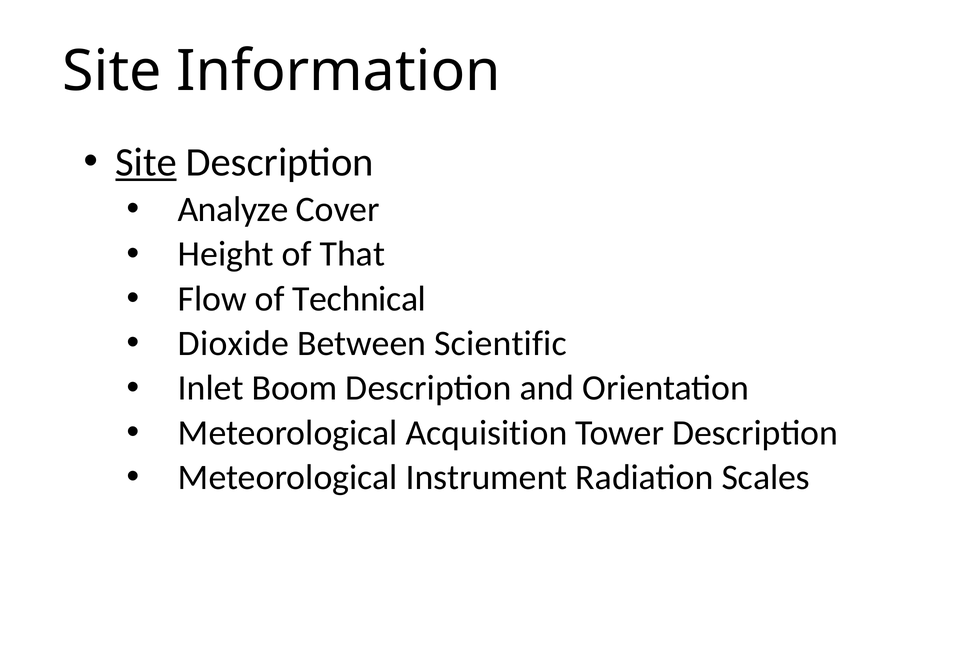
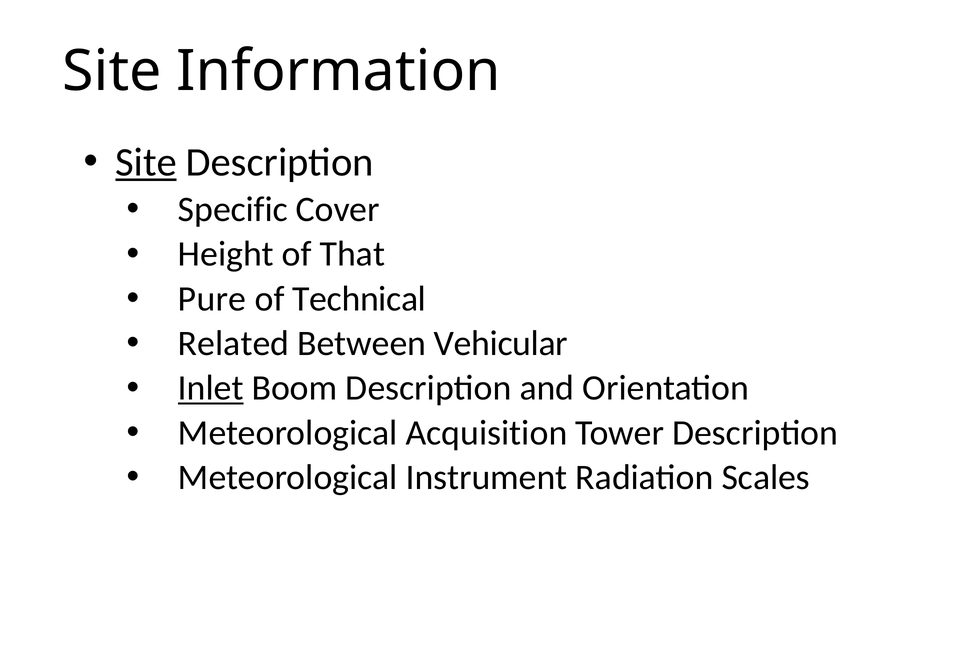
Analyze: Analyze -> Specific (233, 210)
Flow: Flow -> Pure (212, 299)
Dioxide: Dioxide -> Related (234, 344)
Scientific: Scientific -> Vehicular (501, 344)
Inlet underline: none -> present (211, 388)
